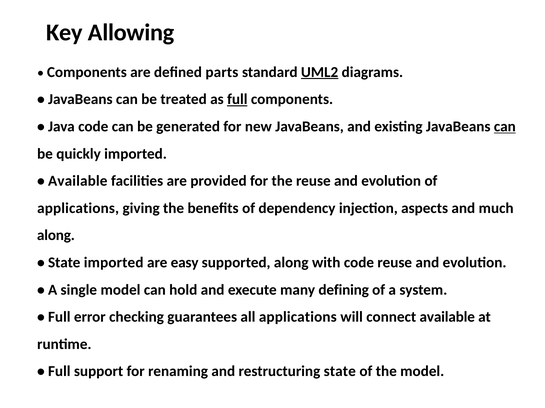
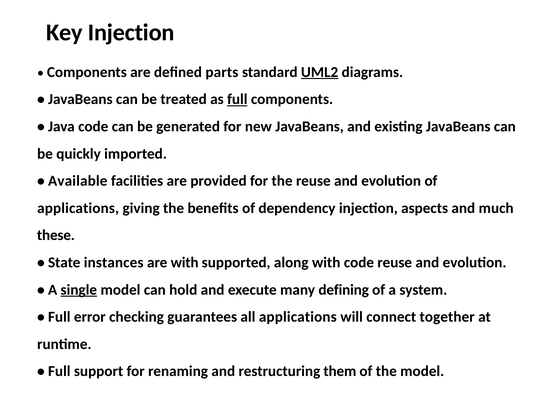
Key Allowing: Allowing -> Injection (131, 33)
can underline: present -> none (505, 127)
along: along -> these (56, 236)
State imported: imported -> instances (114, 263)
are easy: easy -> with (185, 263)
single underline: none -> present (79, 290)
connect available: available -> together (447, 317)
restructuring state: state -> them (340, 372)
